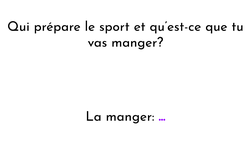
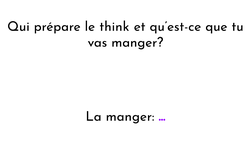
sport: sport -> think (114, 26)
